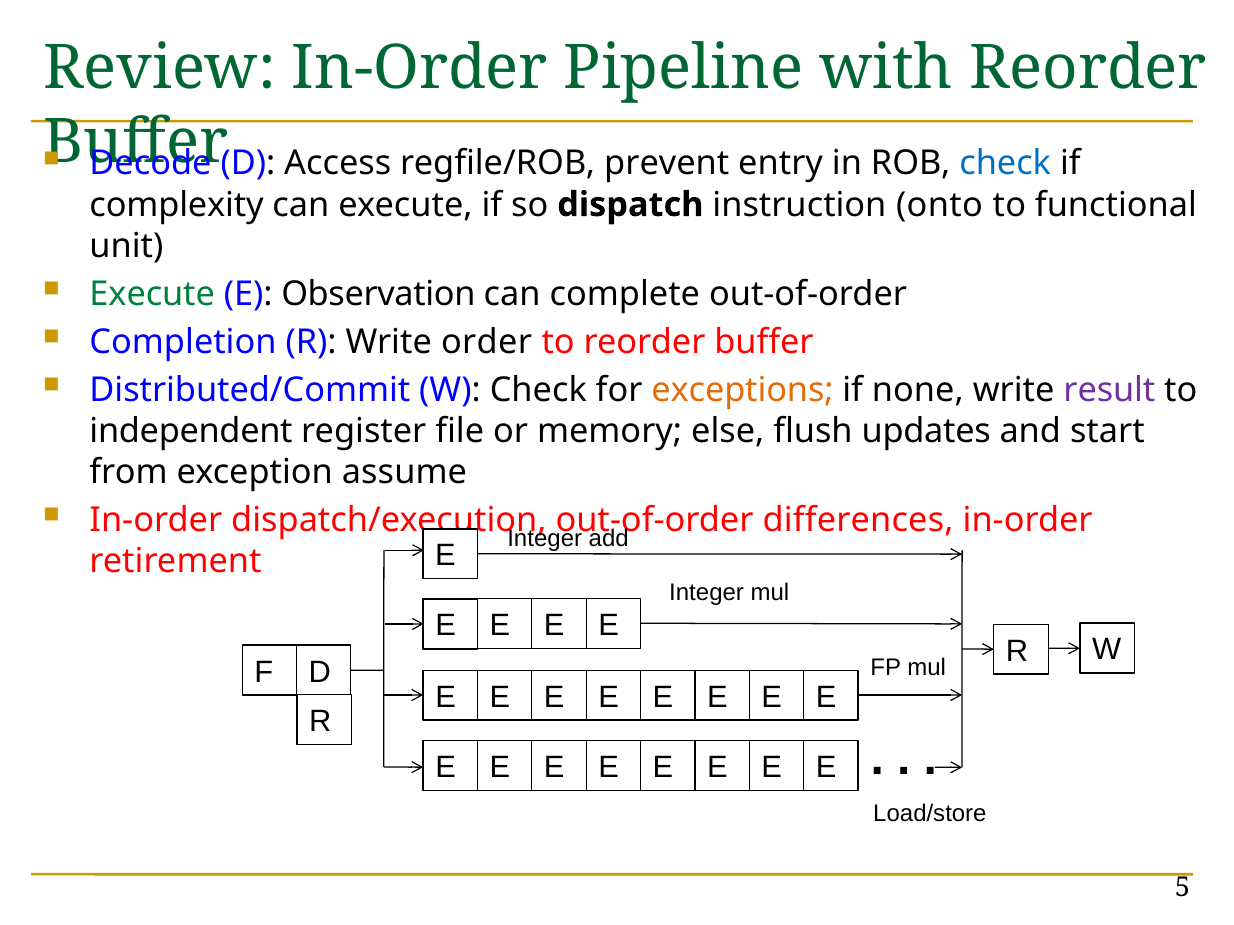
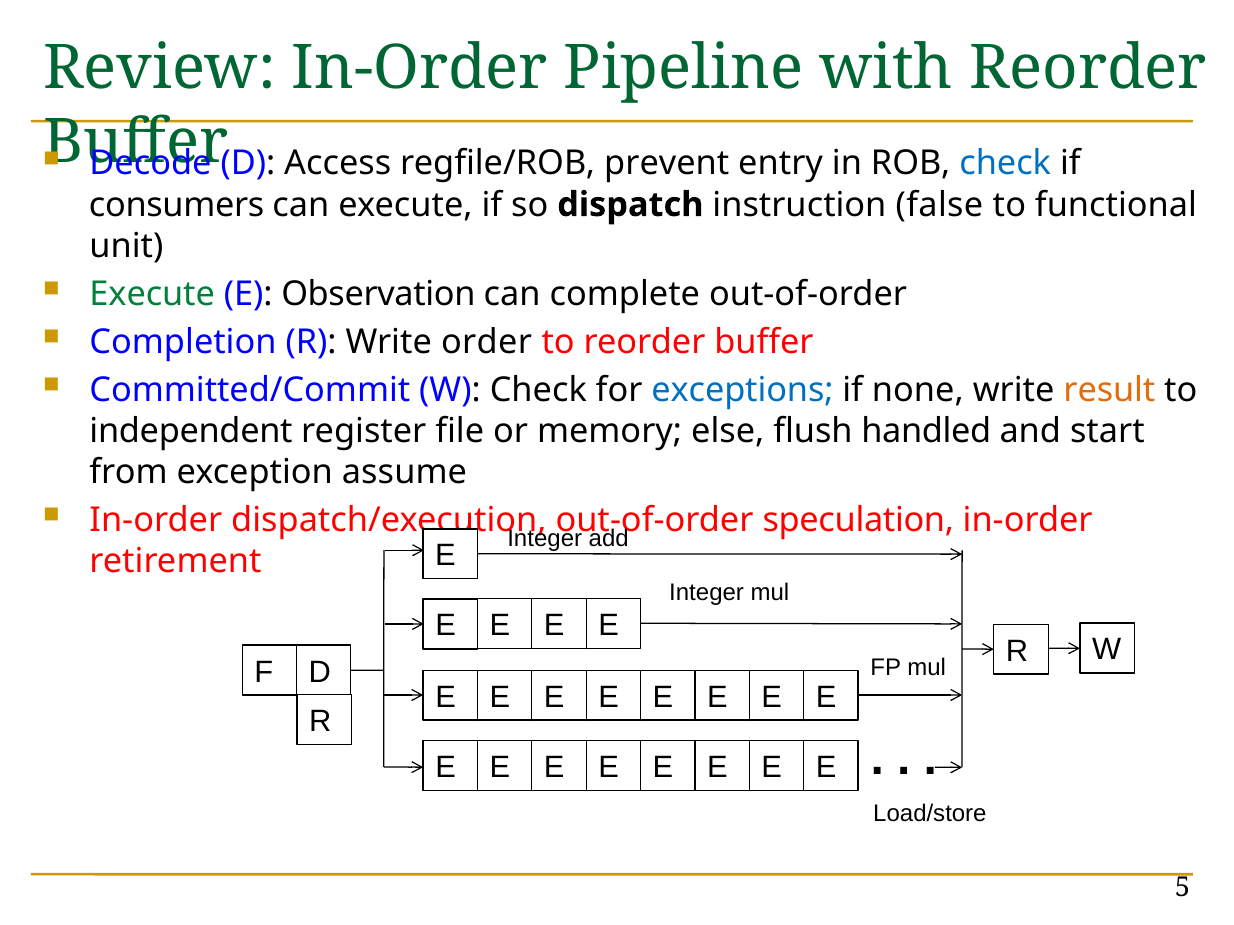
complexity: complexity -> consumers (177, 205)
onto: onto -> false (939, 205)
Distributed/Commit: Distributed/Commit -> Committed/Commit (250, 390)
exceptions colour: orange -> blue (742, 390)
result colour: purple -> orange (1109, 390)
updates: updates -> handled (926, 431)
differences: differences -> speculation (858, 520)
